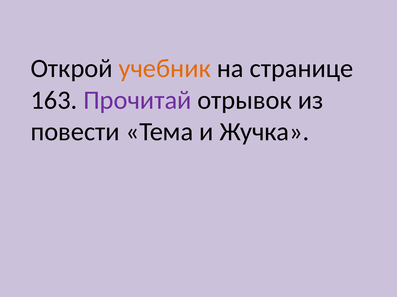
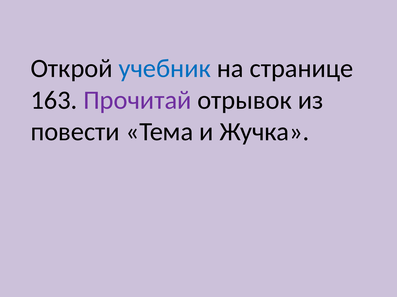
учебник colour: orange -> blue (165, 69)
